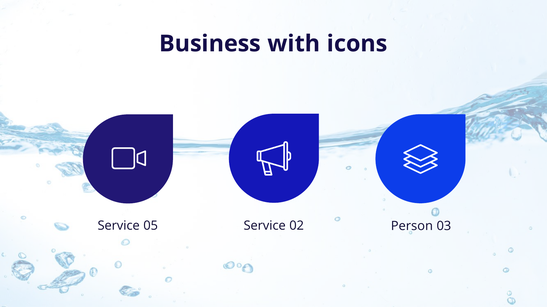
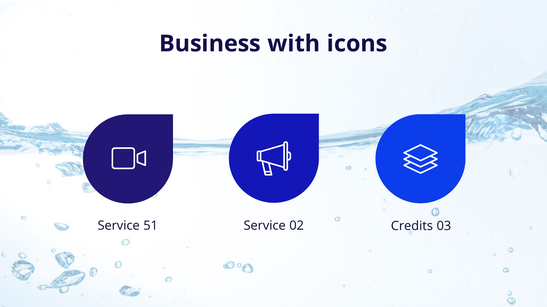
05: 05 -> 51 (151, 226)
Person: Person -> Credits (412, 226)
